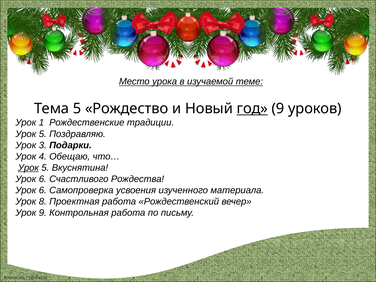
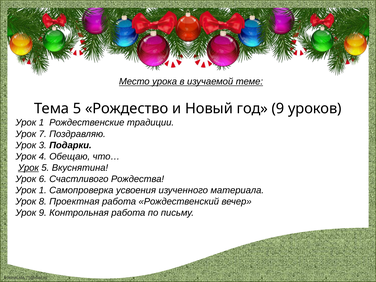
год underline: present -> none (252, 109)
5: 5 -> 7 (43, 134)
6: 6 -> 1 (43, 190)
